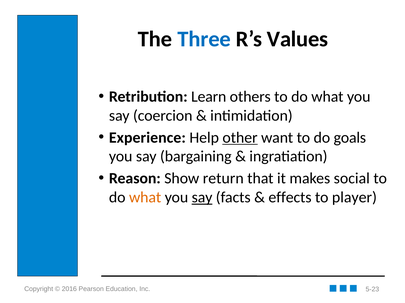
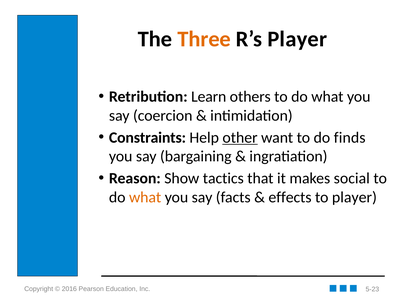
Three colour: blue -> orange (204, 39)
R’s Values: Values -> Player (297, 39)
Experience: Experience -> Constraints (147, 138)
goals: goals -> finds (350, 138)
return: return -> tactics (223, 179)
say underline: present -> none (202, 198)
